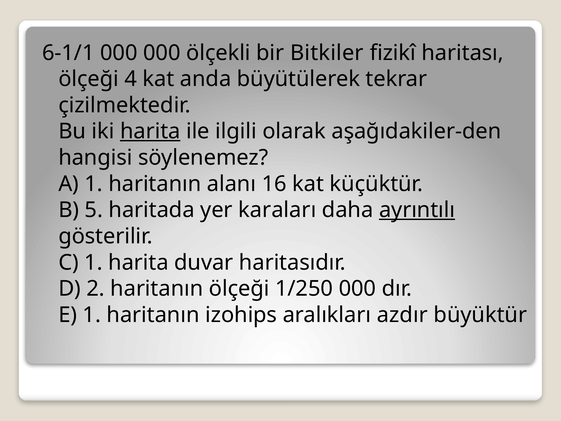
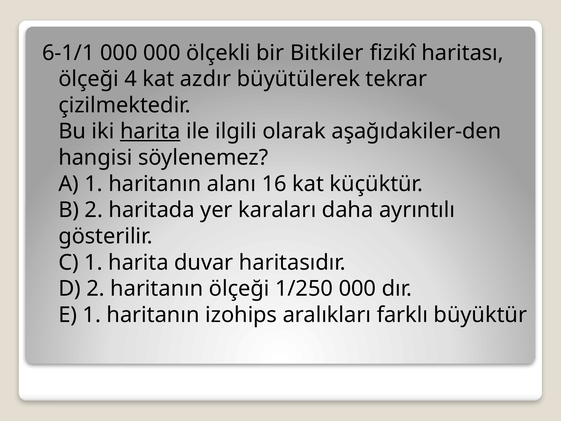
anda: anda -> azdır (206, 79)
B 5: 5 -> 2 (94, 210)
ayrıntılı underline: present -> none (417, 210)
azdır: azdır -> farklı (402, 315)
